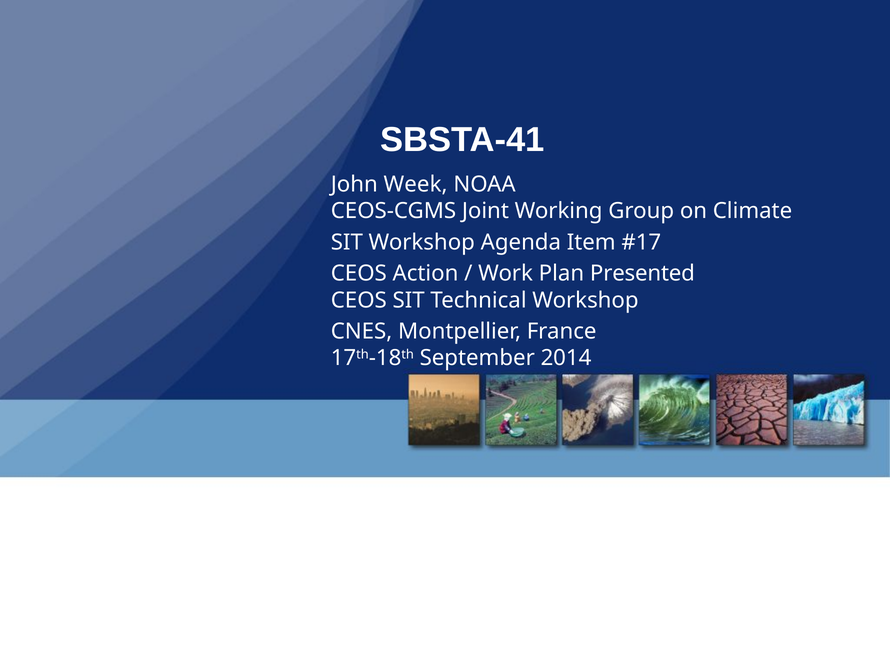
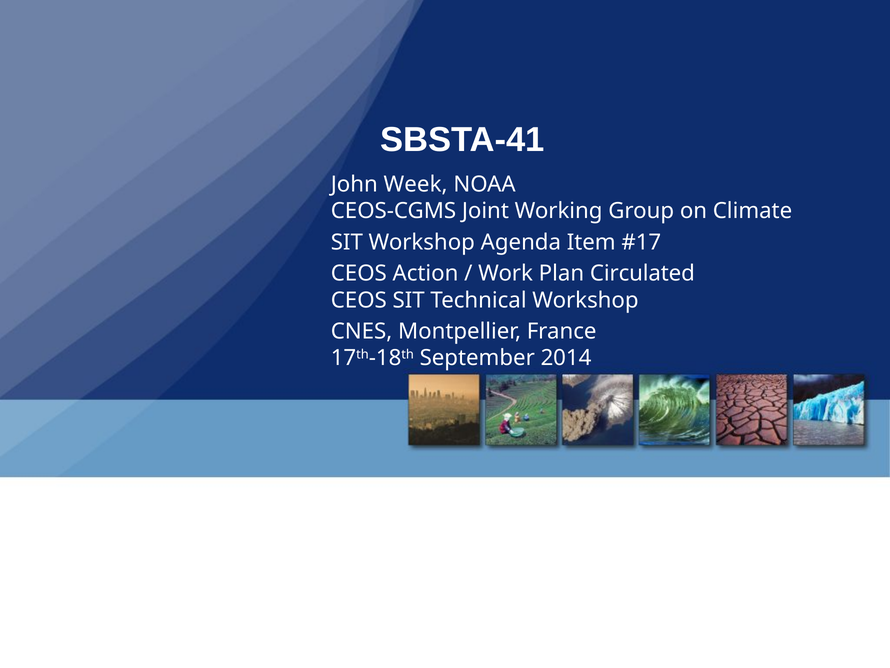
Presented: Presented -> Circulated (642, 273)
